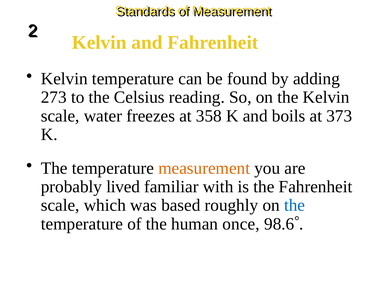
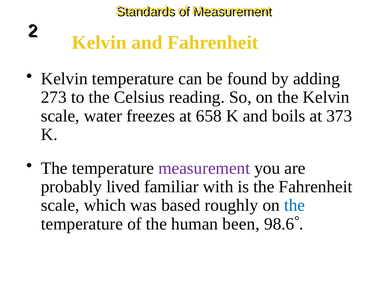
358: 358 -> 658 (209, 116)
measurement colour: orange -> purple (204, 168)
once: once -> been (241, 224)
